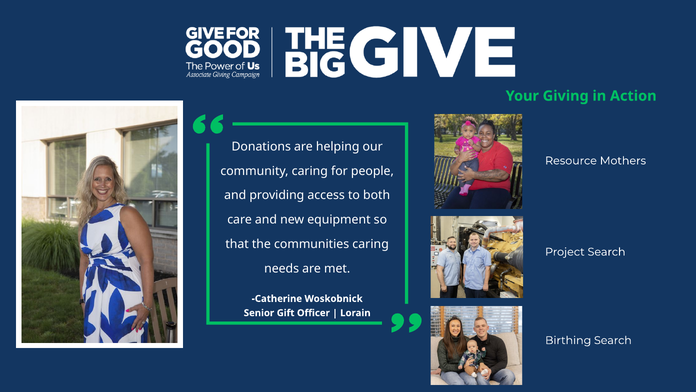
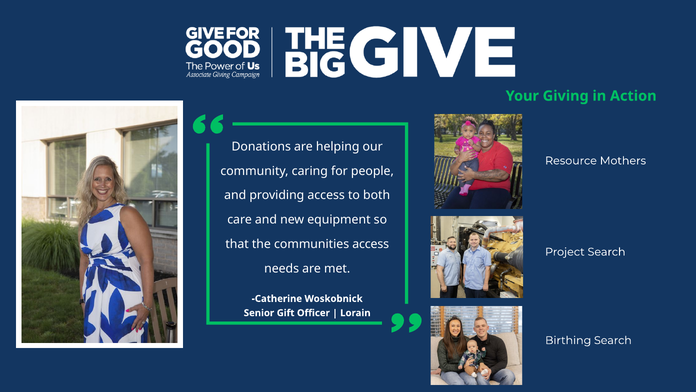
communities caring: caring -> access (371, 244)
